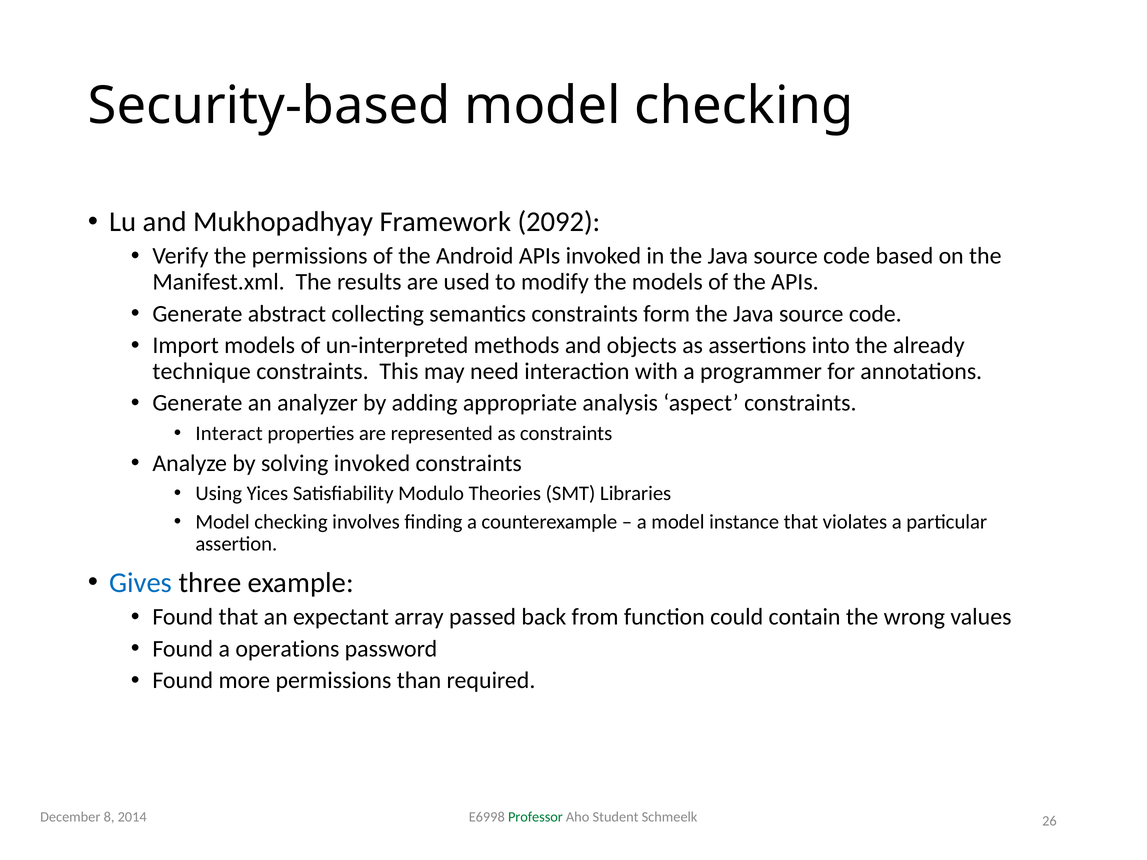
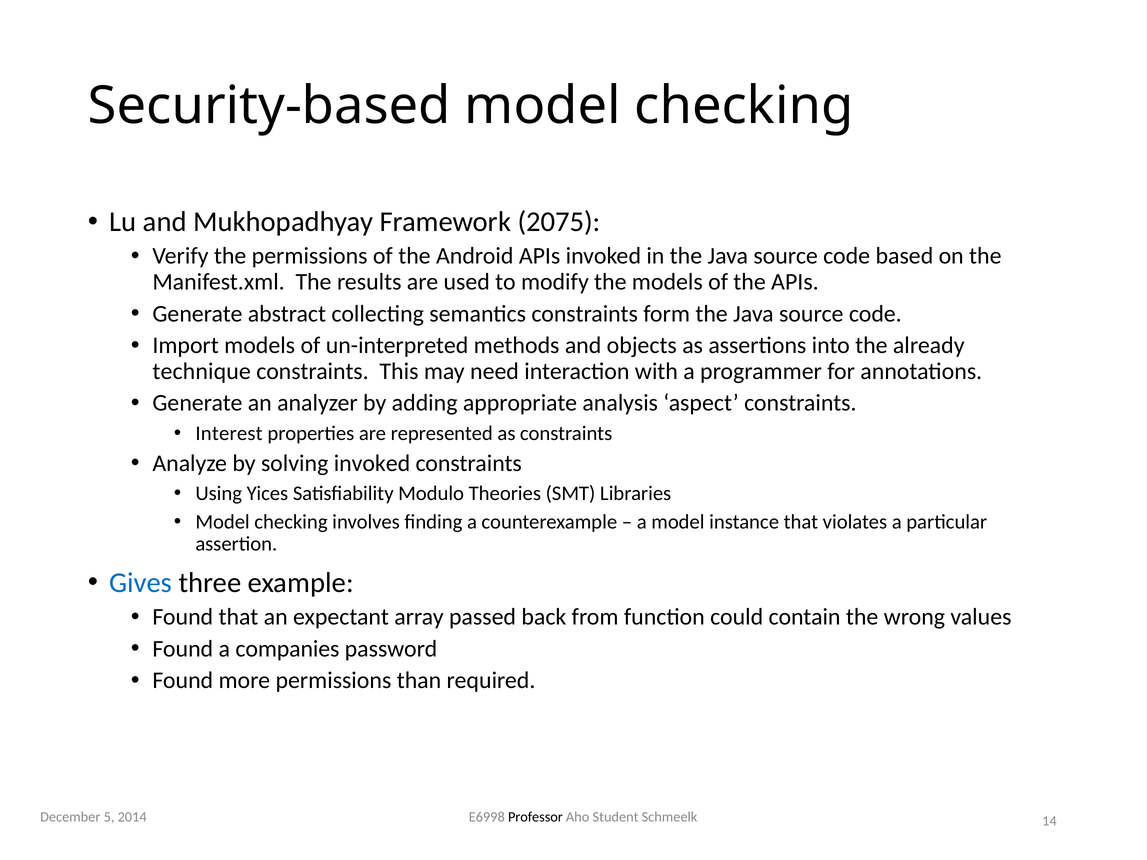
2092: 2092 -> 2075 (559, 222)
Interact: Interact -> Interest (229, 433)
operations: operations -> companies (287, 649)
8: 8 -> 5 (109, 817)
Professor colour: green -> black (535, 817)
26: 26 -> 14 (1049, 821)
